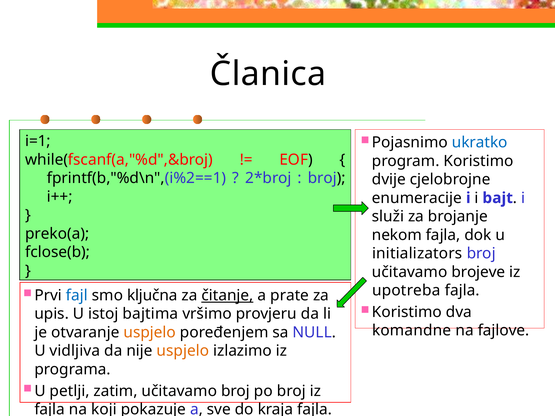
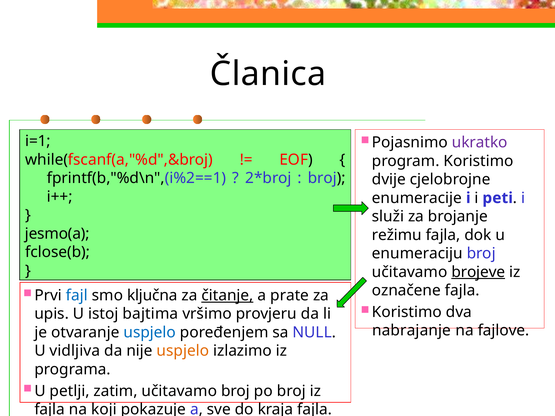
ukratko colour: blue -> purple (480, 143)
bajt: bajt -> peti (498, 198)
preko(a: preko(a -> jesmo(a (57, 234)
nekom: nekom -> režimu (397, 235)
initializators: initializators -> enumeraciju (417, 254)
brojeve underline: none -> present (478, 272)
upotreba: upotreba -> označene (406, 291)
komandne: komandne -> nabrajanje (412, 331)
uspjelo colour: orange -> blue (150, 333)
